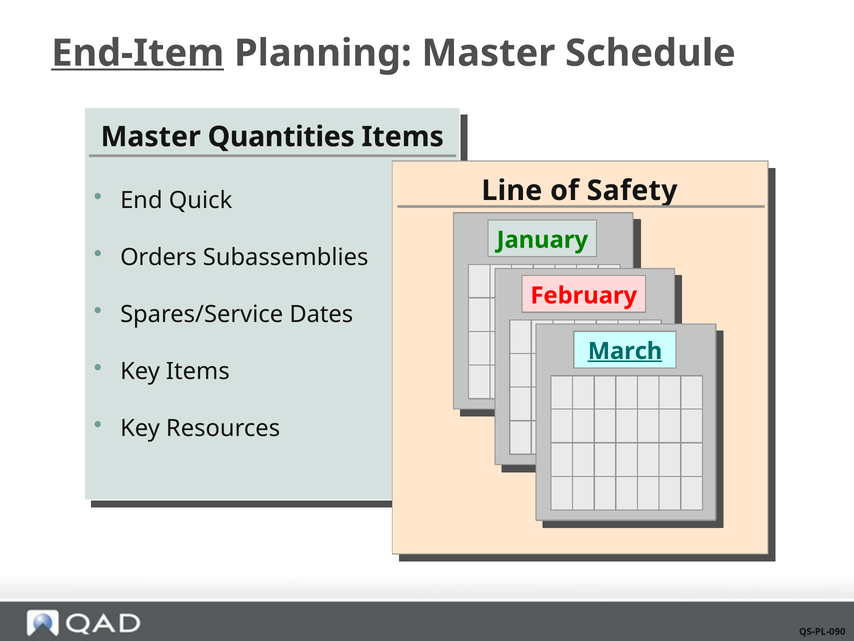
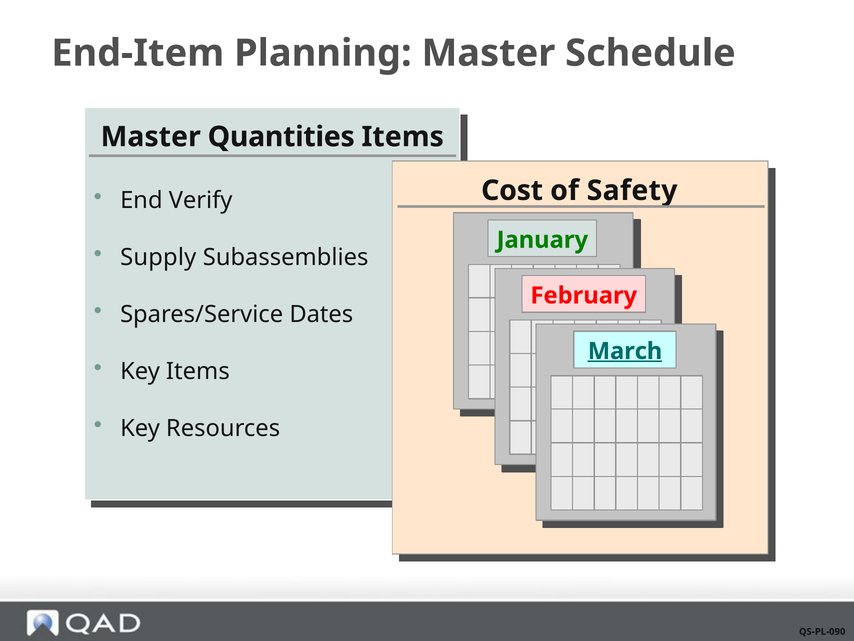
End-Item underline: present -> none (138, 53)
Line: Line -> Cost (512, 190)
Quick: Quick -> Verify (201, 200)
Orders: Orders -> Supply (158, 257)
